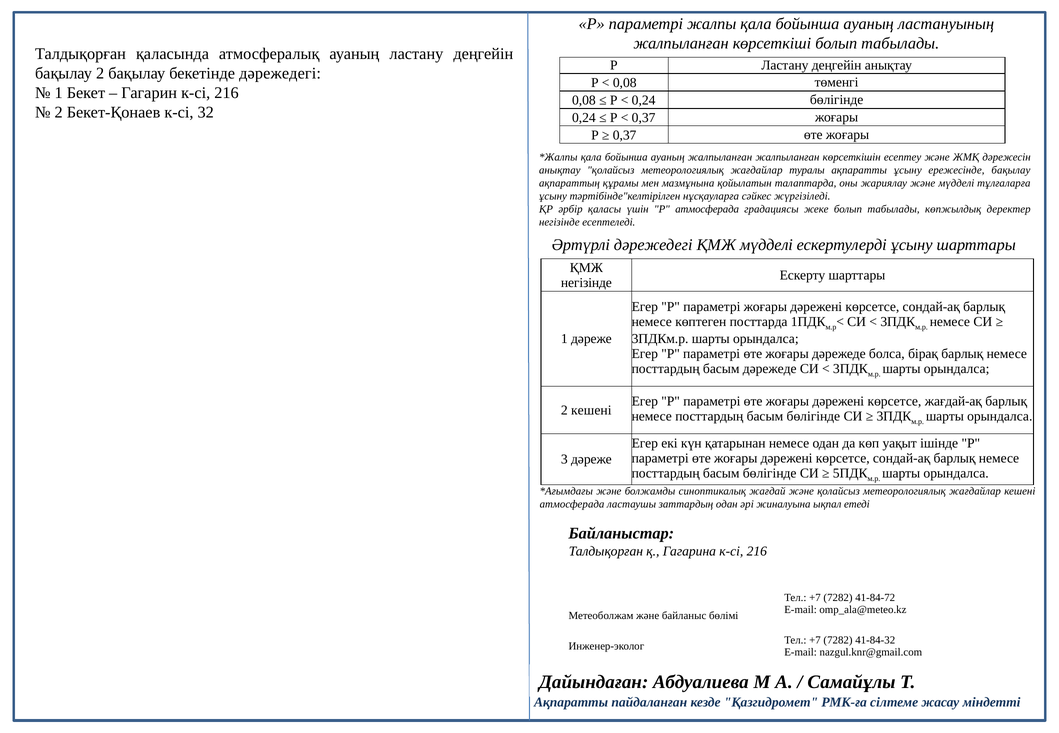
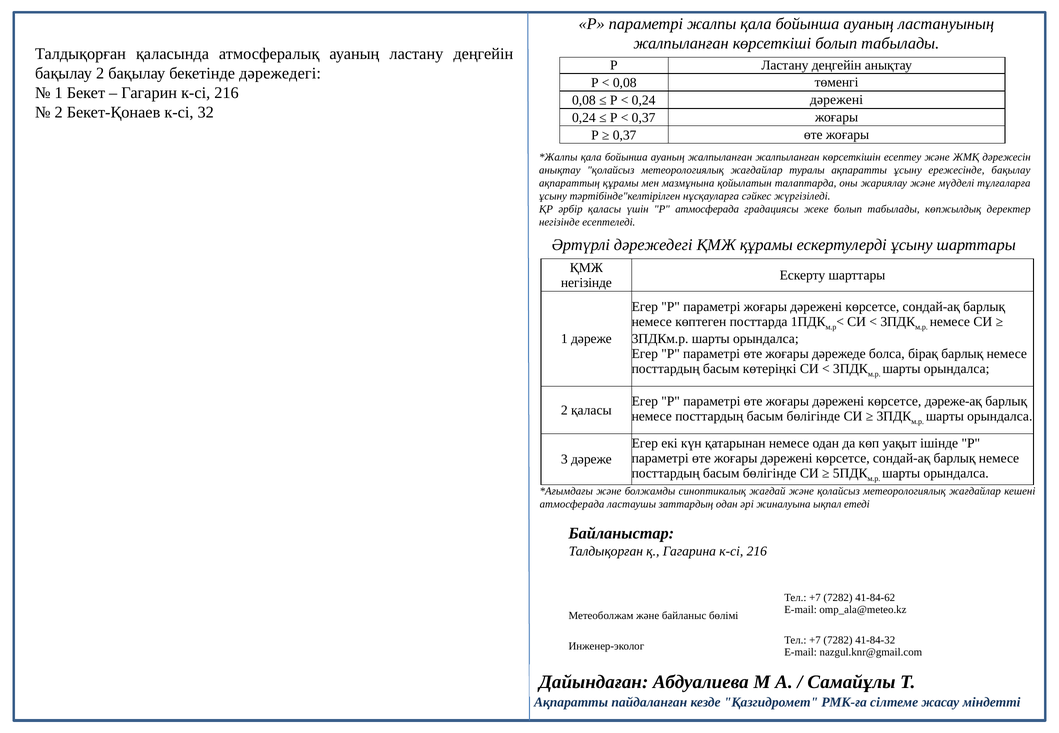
0,24 бөлігінде: бөлігінде -> дәрежені (837, 100)
ҚМЖ мүдделі: мүдделі -> құрамы (766, 245)
басым дәрежеде: дәрежеде -> көтеріңкі (770, 369)
жағдай-ақ: жағдай-ақ -> дәреже-ақ (953, 402)
2 кешені: кешені -> қаласы (591, 410)
41-84-72: 41-84-72 -> 41-84-62 (875, 598)
